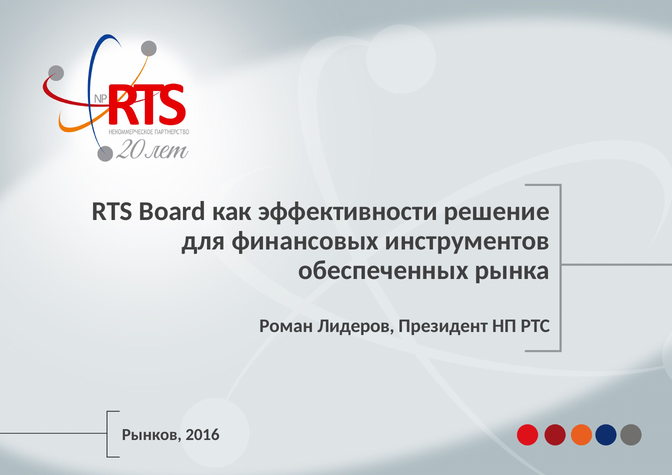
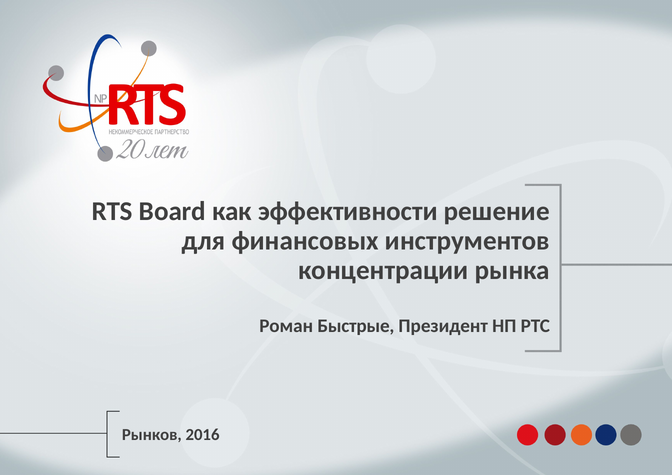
обеспеченных: обеспеченных -> концентрации (383, 270)
Лидеров: Лидеров -> Быстрые (356, 326)
